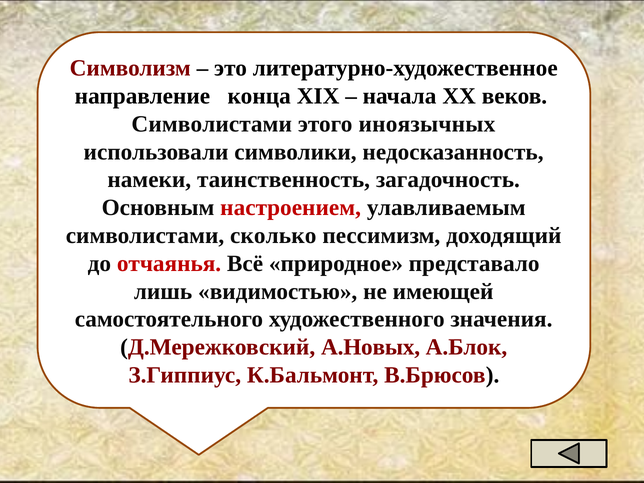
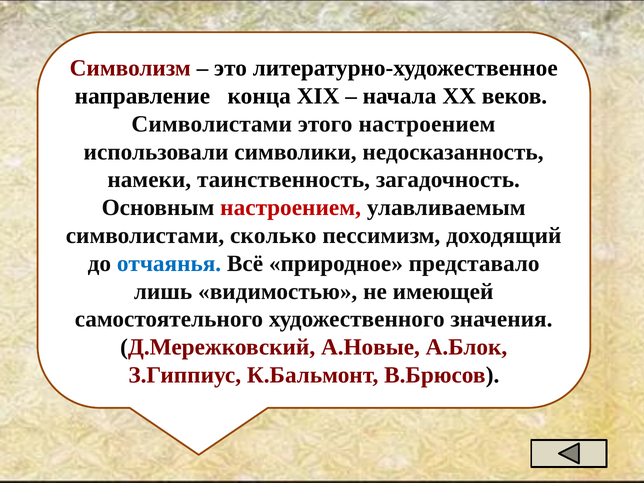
этого иноязычных: иноязычных -> настроением (427, 124)
отчаянья colour: red -> blue (169, 263)
А.Новых: А.Новых -> А.Новые (370, 347)
